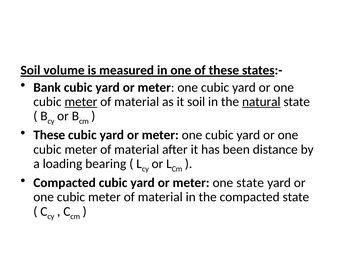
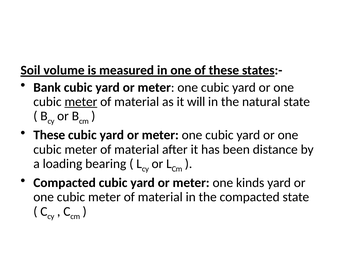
it soil: soil -> will (196, 102)
natural underline: present -> none (261, 102)
one state: state -> kinds (250, 183)
